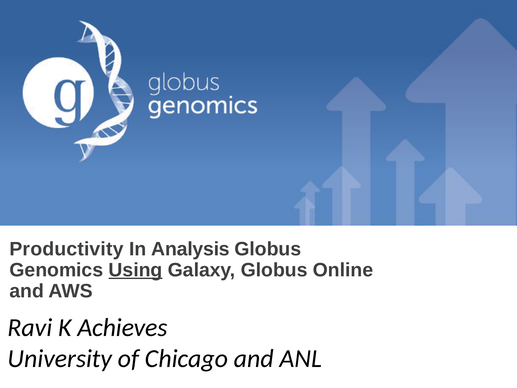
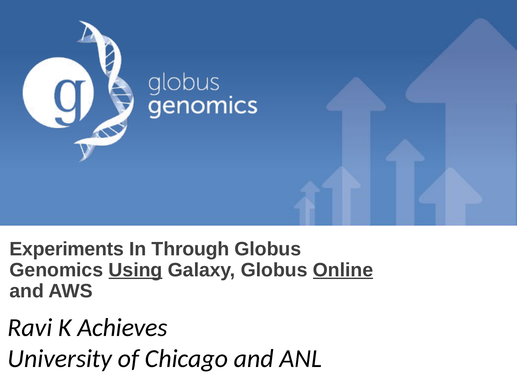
Productivity: Productivity -> Experiments (67, 249)
Analysis: Analysis -> Through (190, 249)
Online underline: none -> present (343, 270)
